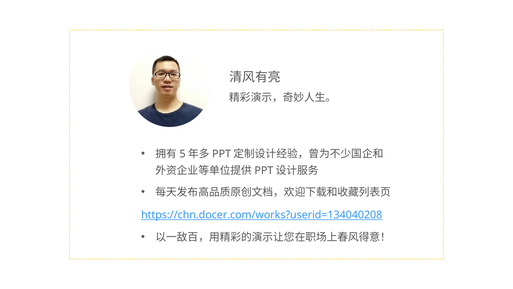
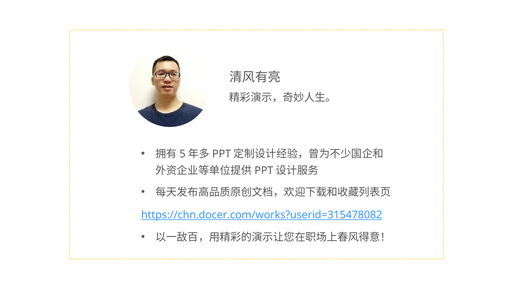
https://chn.docer.com/works?userid=134040208: https://chn.docer.com/works?userid=134040208 -> https://chn.docer.com/works?userid=315478082 (262, 214)
